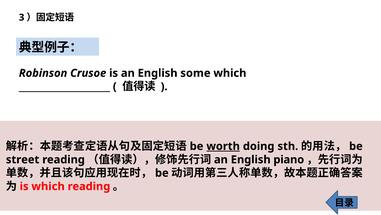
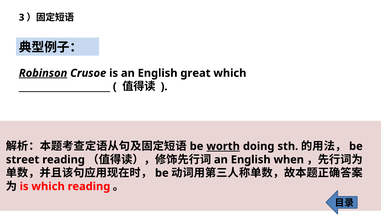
Robinson underline: none -> present (43, 73)
some: some -> great (195, 73)
piano: piano -> when (289, 159)
